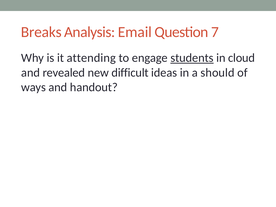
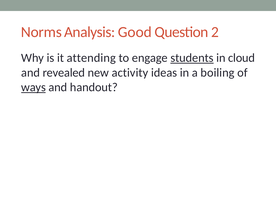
Breaks: Breaks -> Norms (41, 32)
Email: Email -> Good (135, 32)
7: 7 -> 2 (215, 32)
difficult: difficult -> activity (130, 73)
should: should -> boiling (218, 73)
ways underline: none -> present (33, 87)
